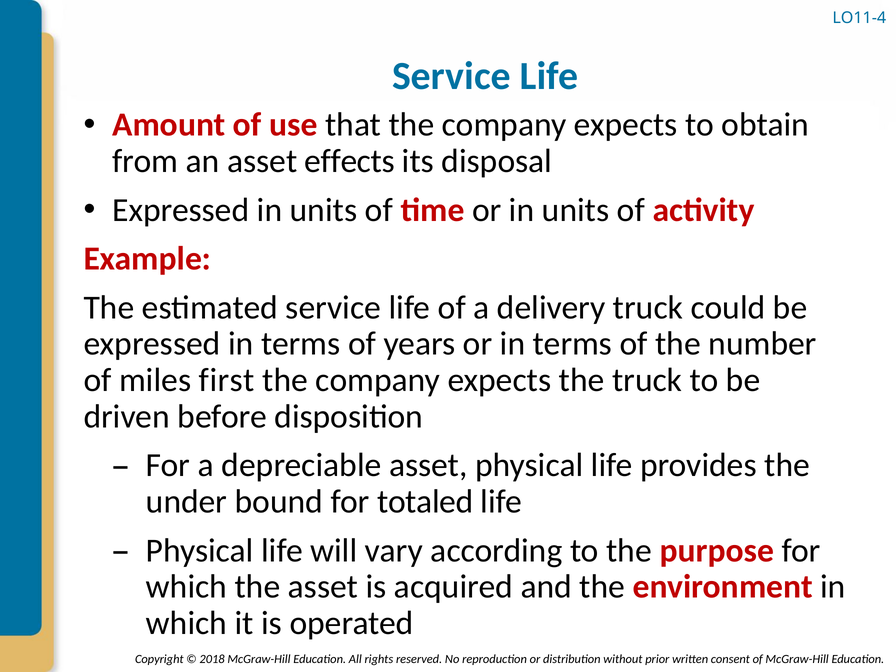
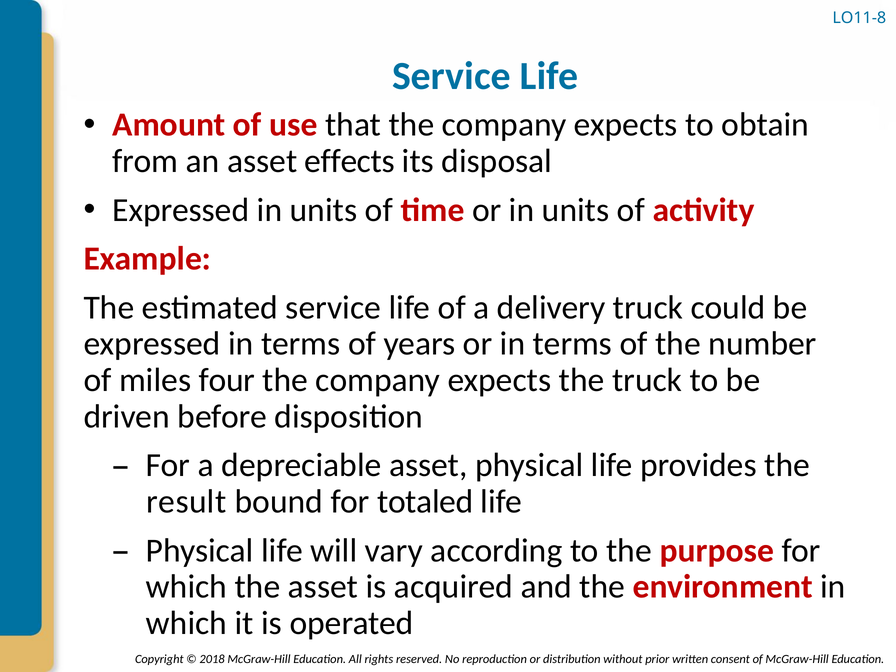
LO11-4: LO11-4 -> LO11-8 (859, 18)
first: first -> four (227, 380)
under: under -> result (186, 502)
